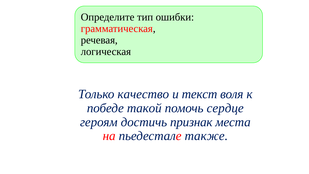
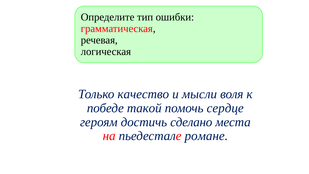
текст: текст -> мысли (199, 94)
признак: признак -> сделано (191, 122)
также: также -> романе (206, 136)
